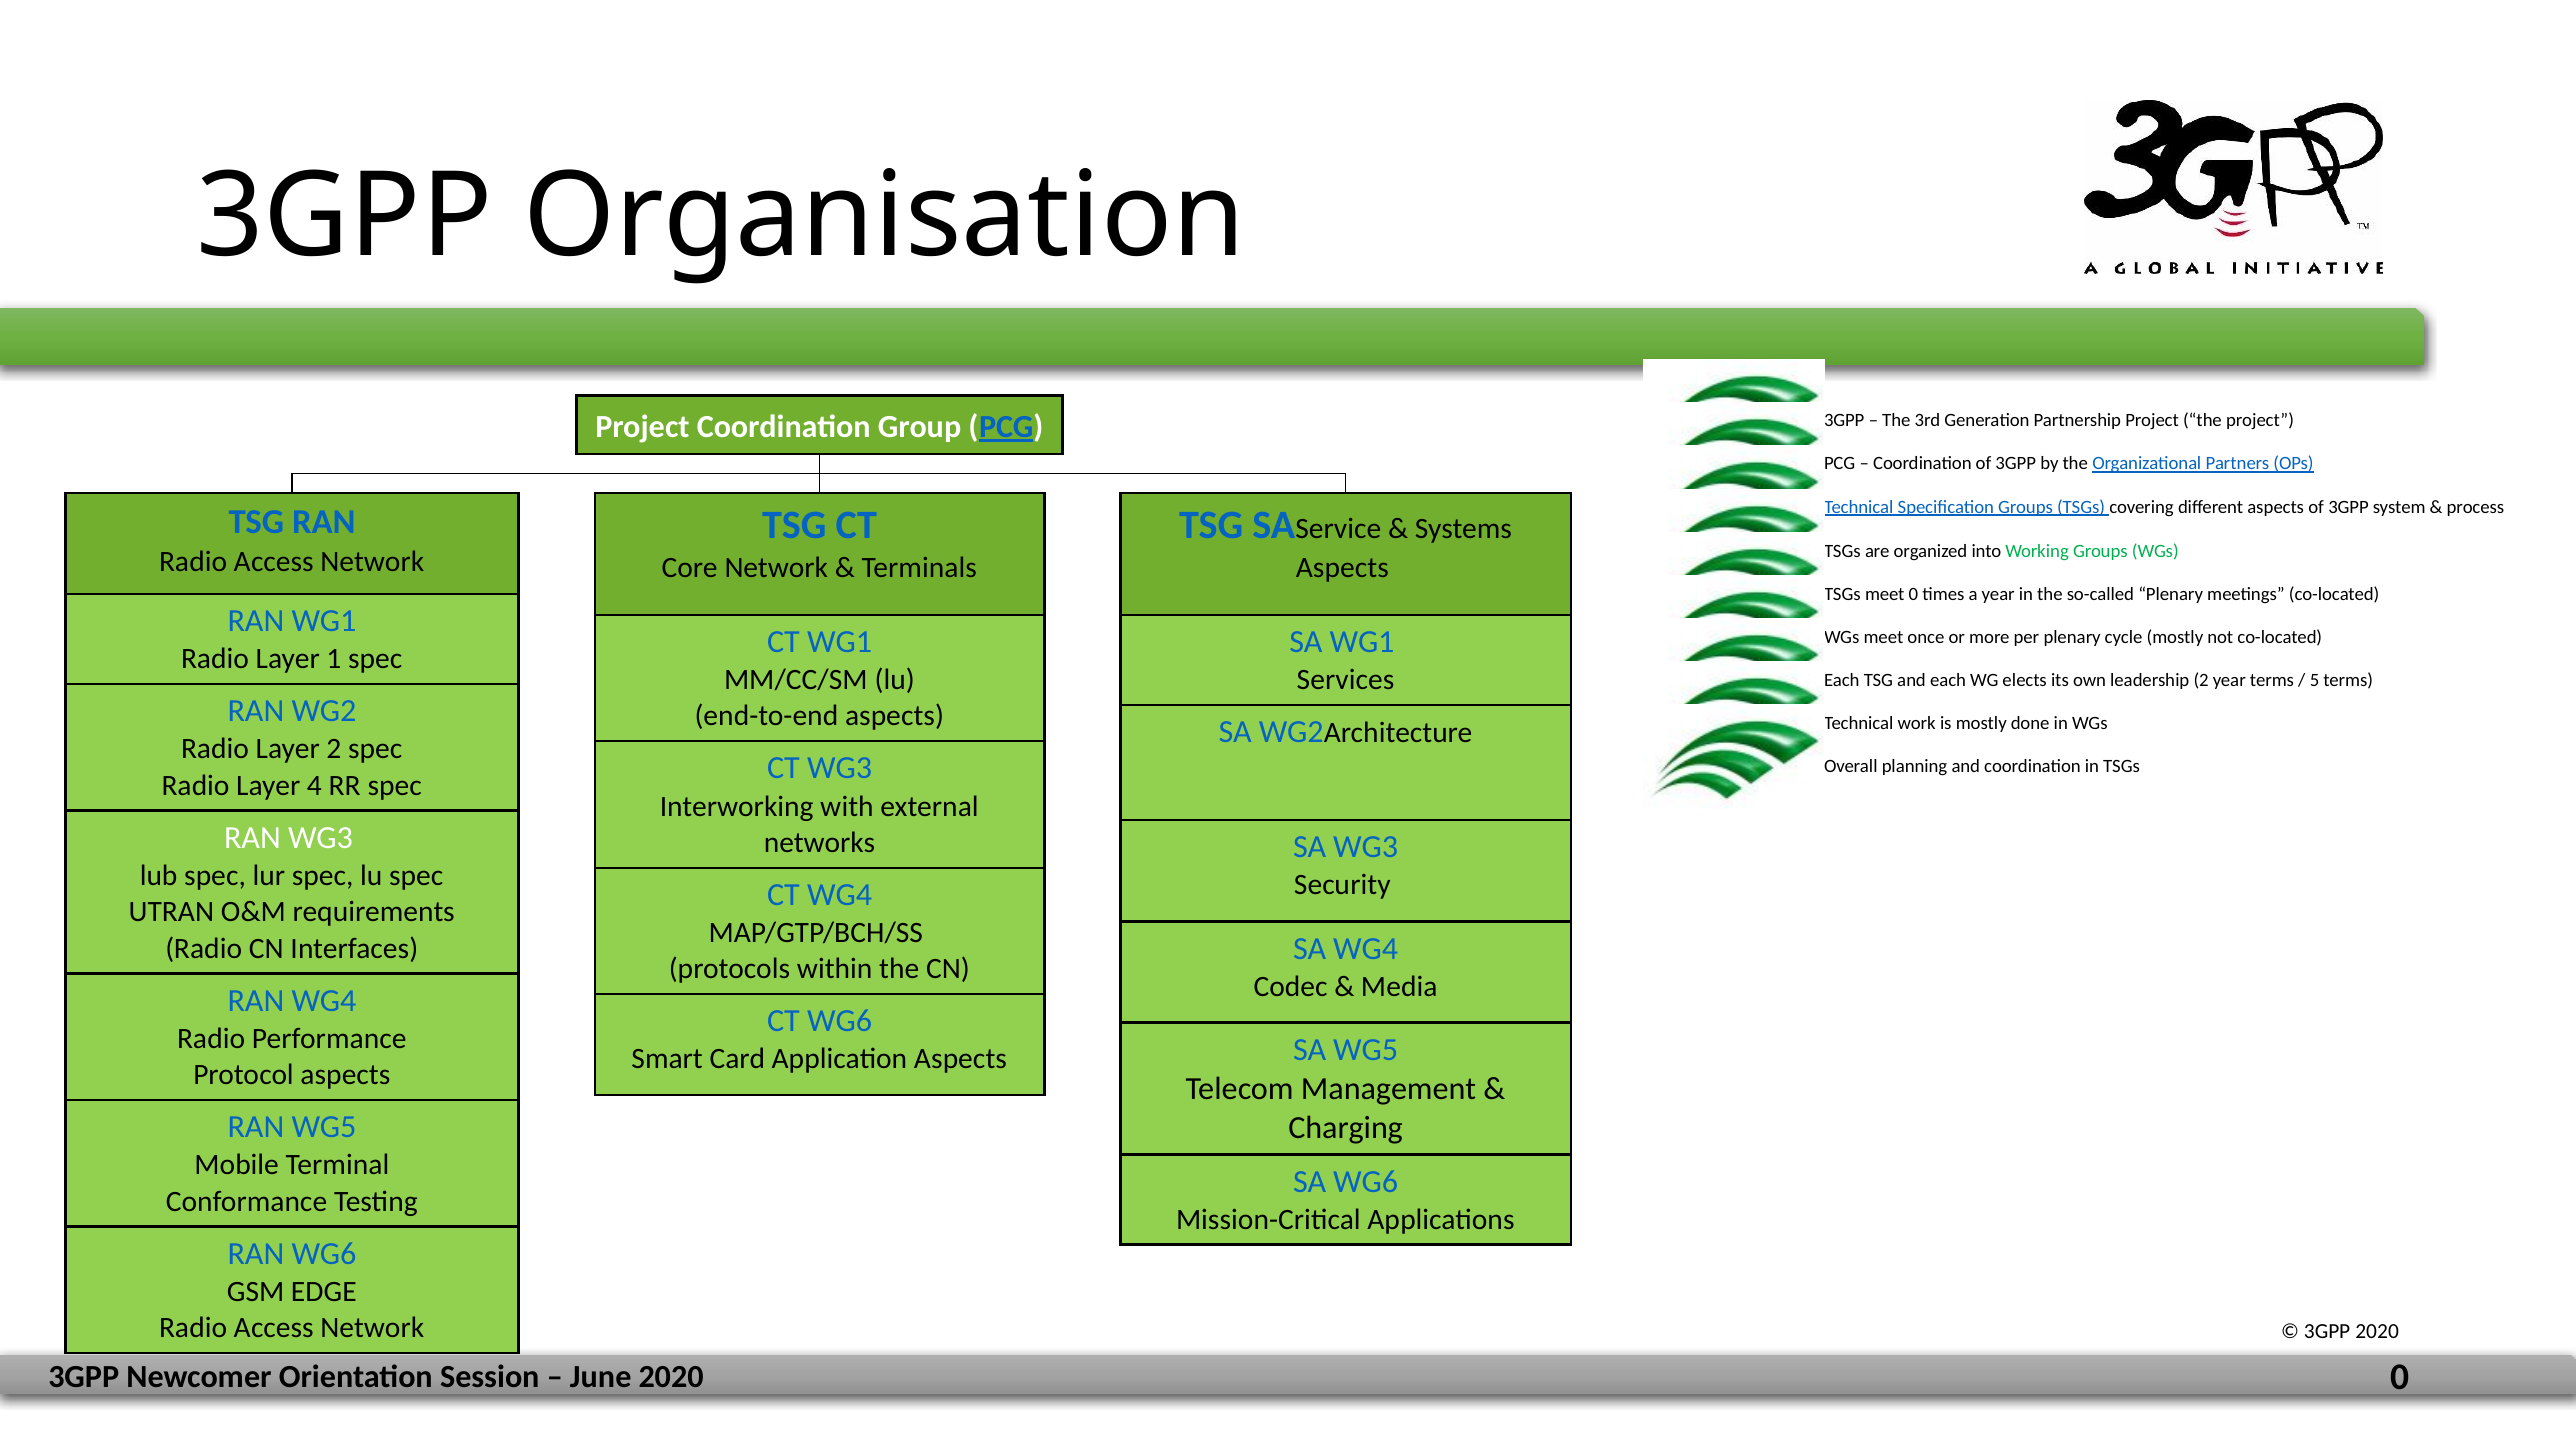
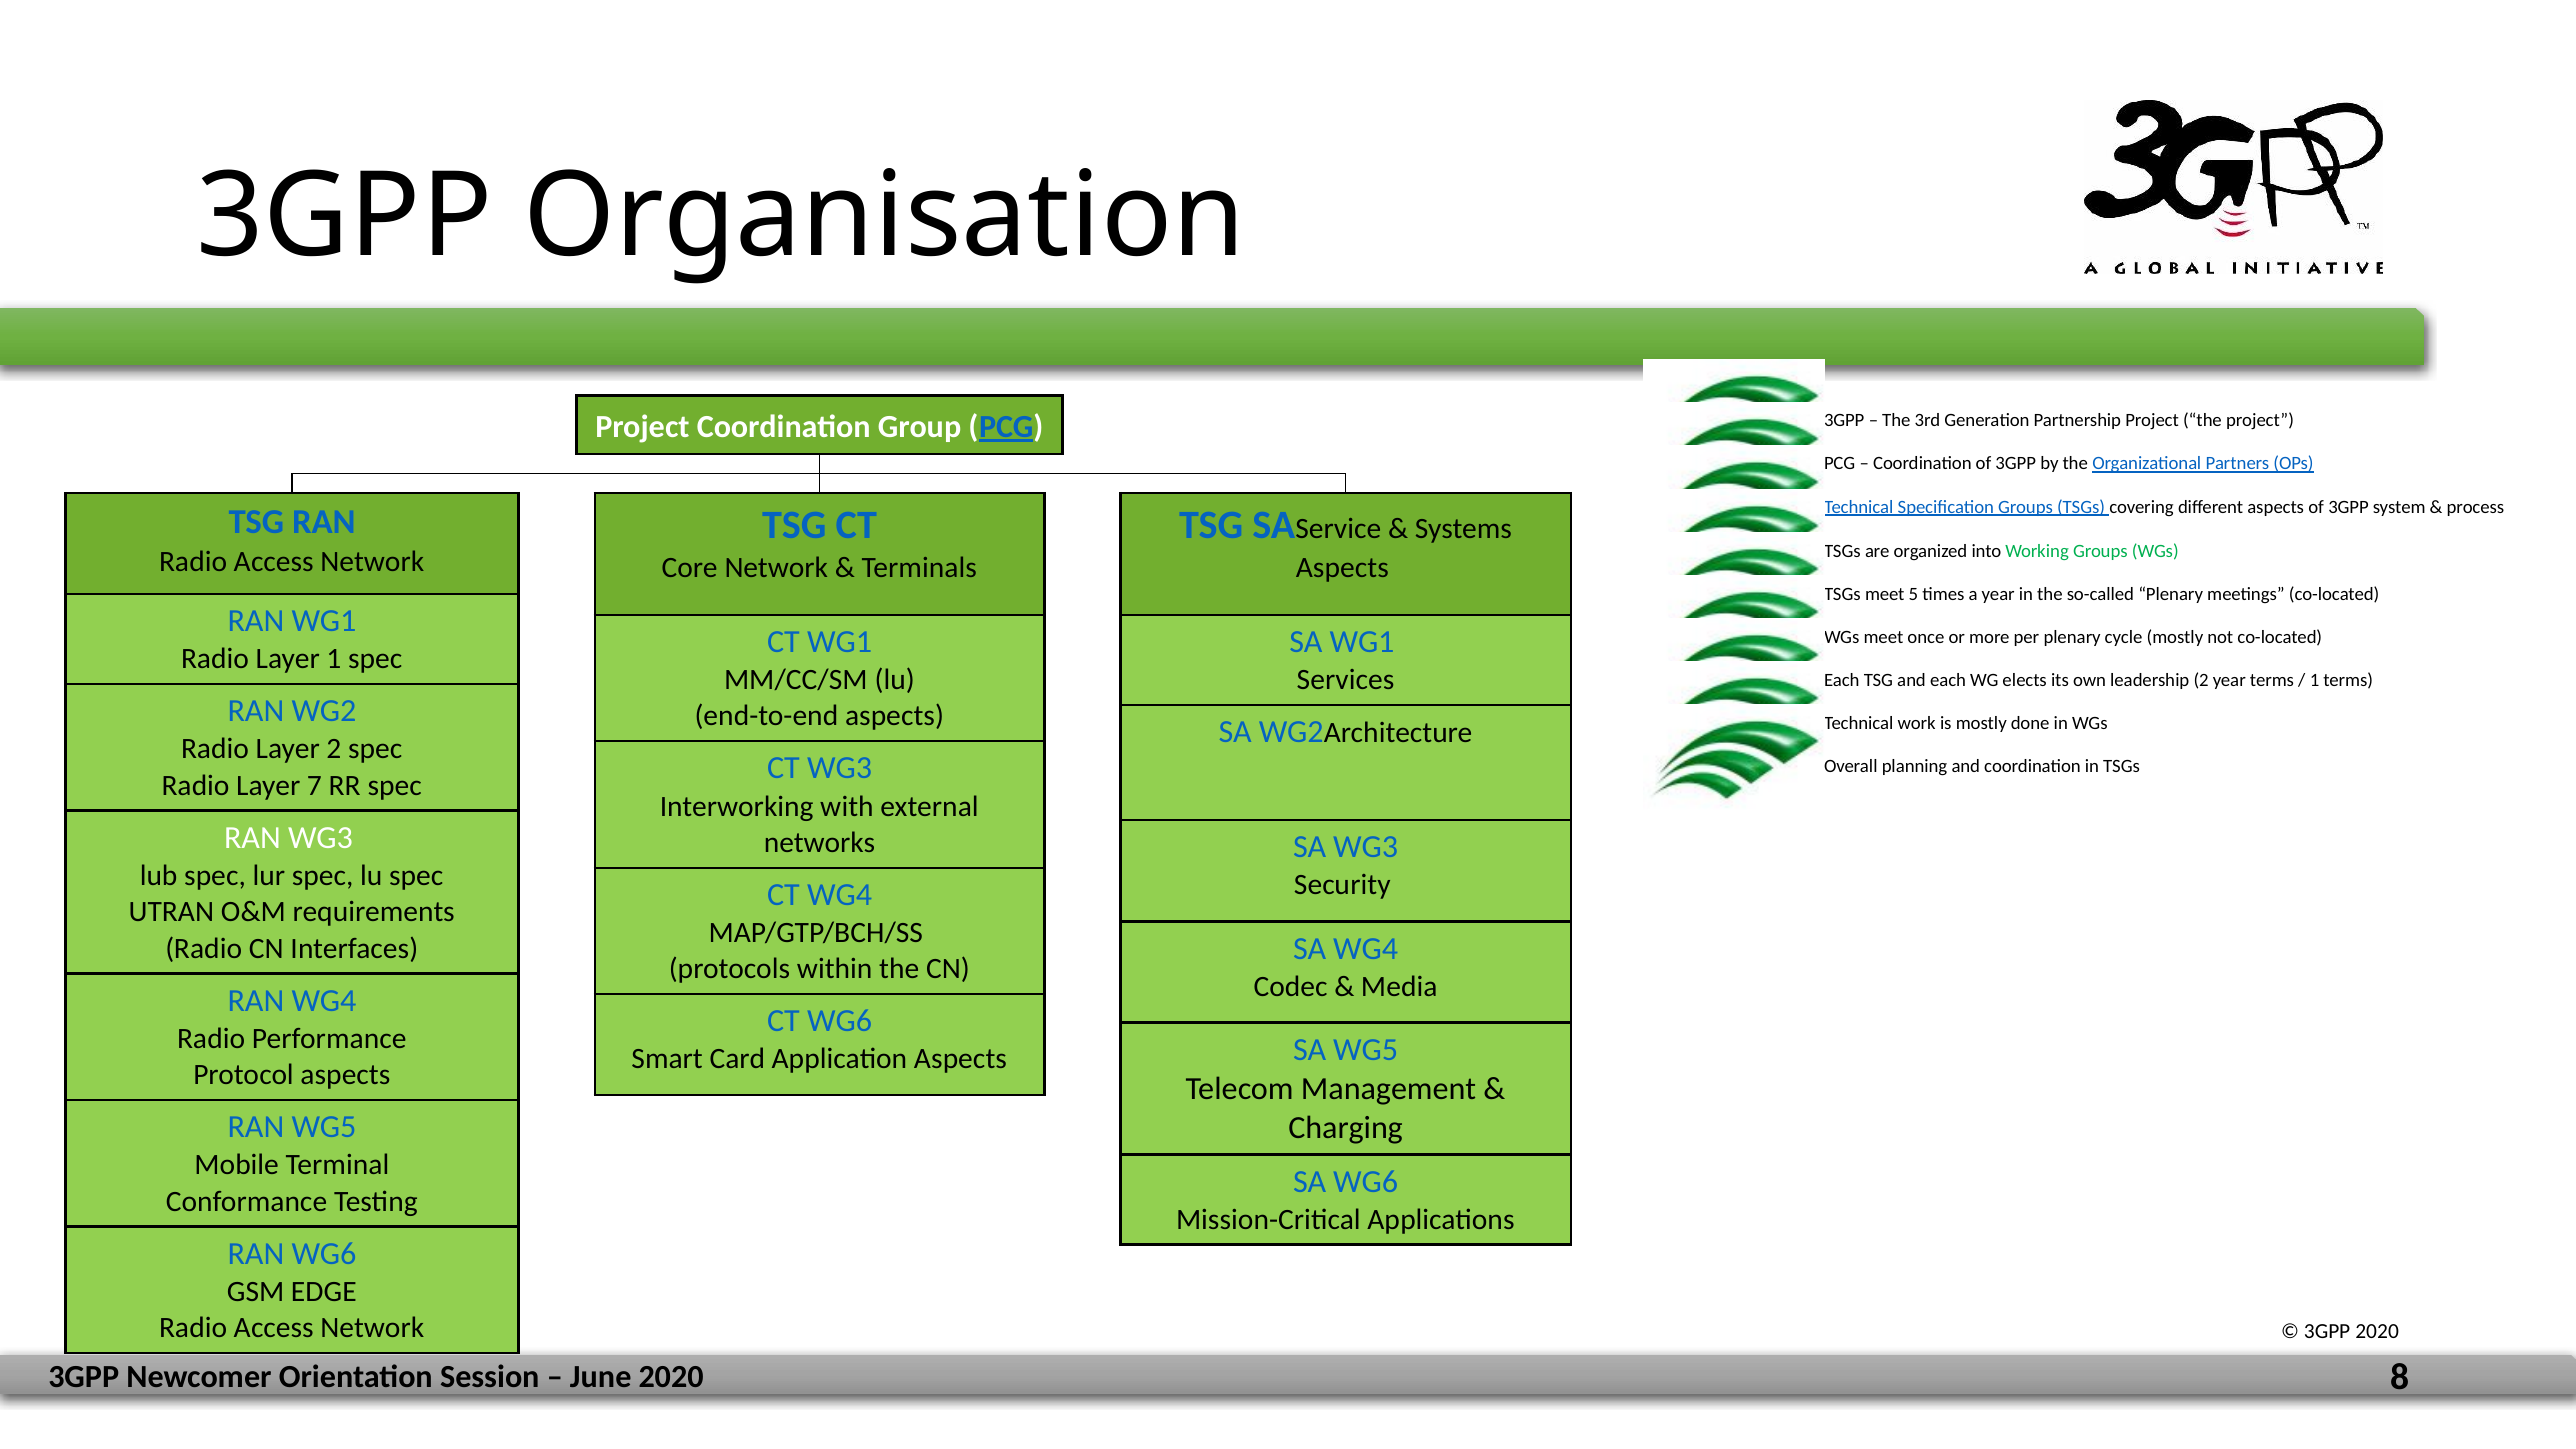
meet 0: 0 -> 5 (1914, 594)
5: 5 -> 1 (2315, 680)
4: 4 -> 7 (314, 785)
0: 0 -> 8 (2400, 1377)
